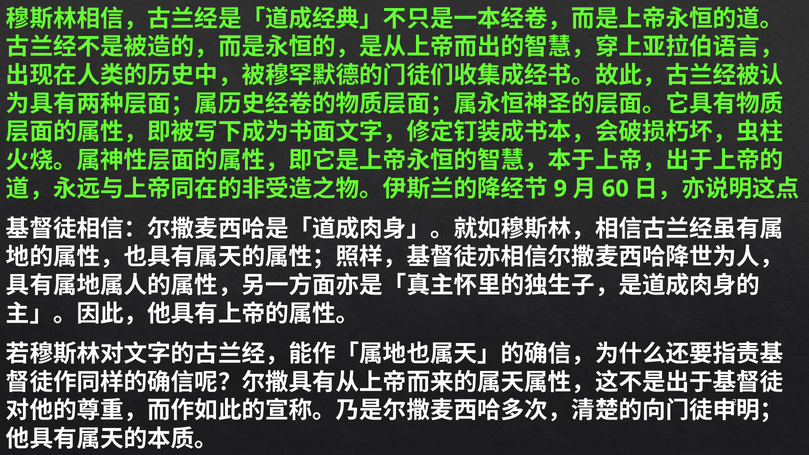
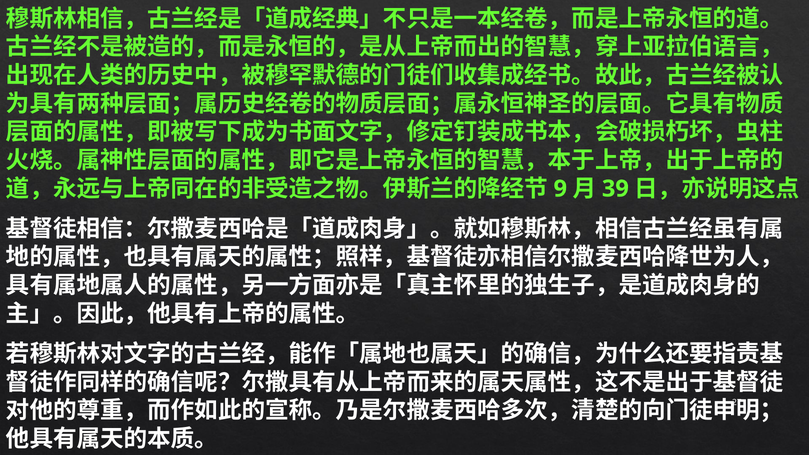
60: 60 -> 39 (615, 189)
